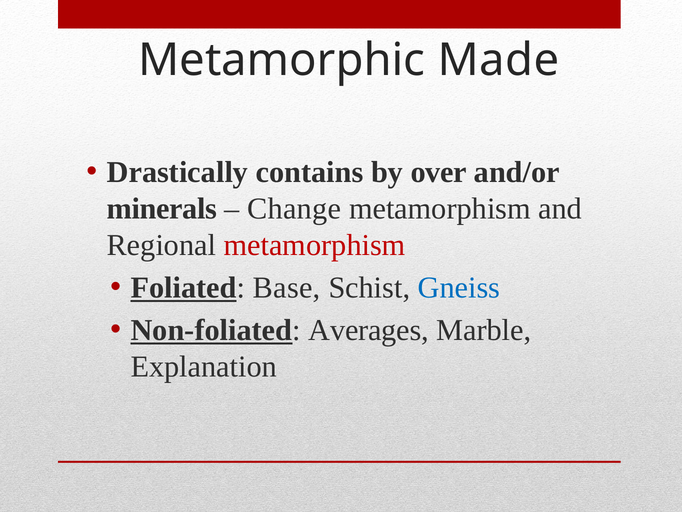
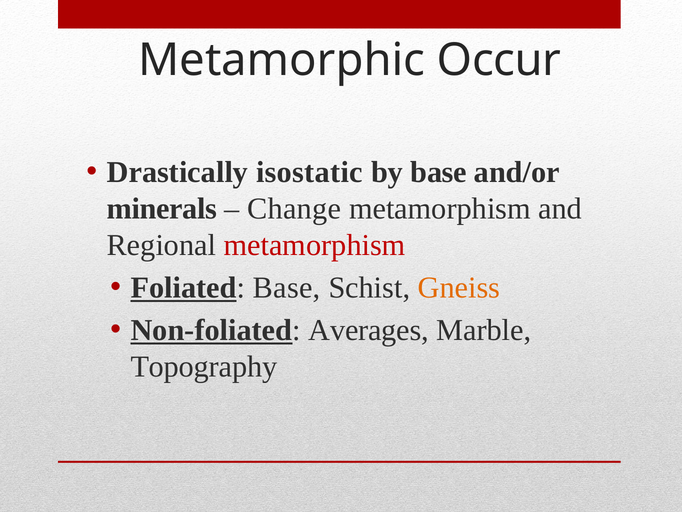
Made: Made -> Occur (499, 60)
contains: contains -> isostatic (309, 172)
by over: over -> base (439, 172)
Gneiss colour: blue -> orange (459, 287)
Explanation: Explanation -> Topography (204, 366)
